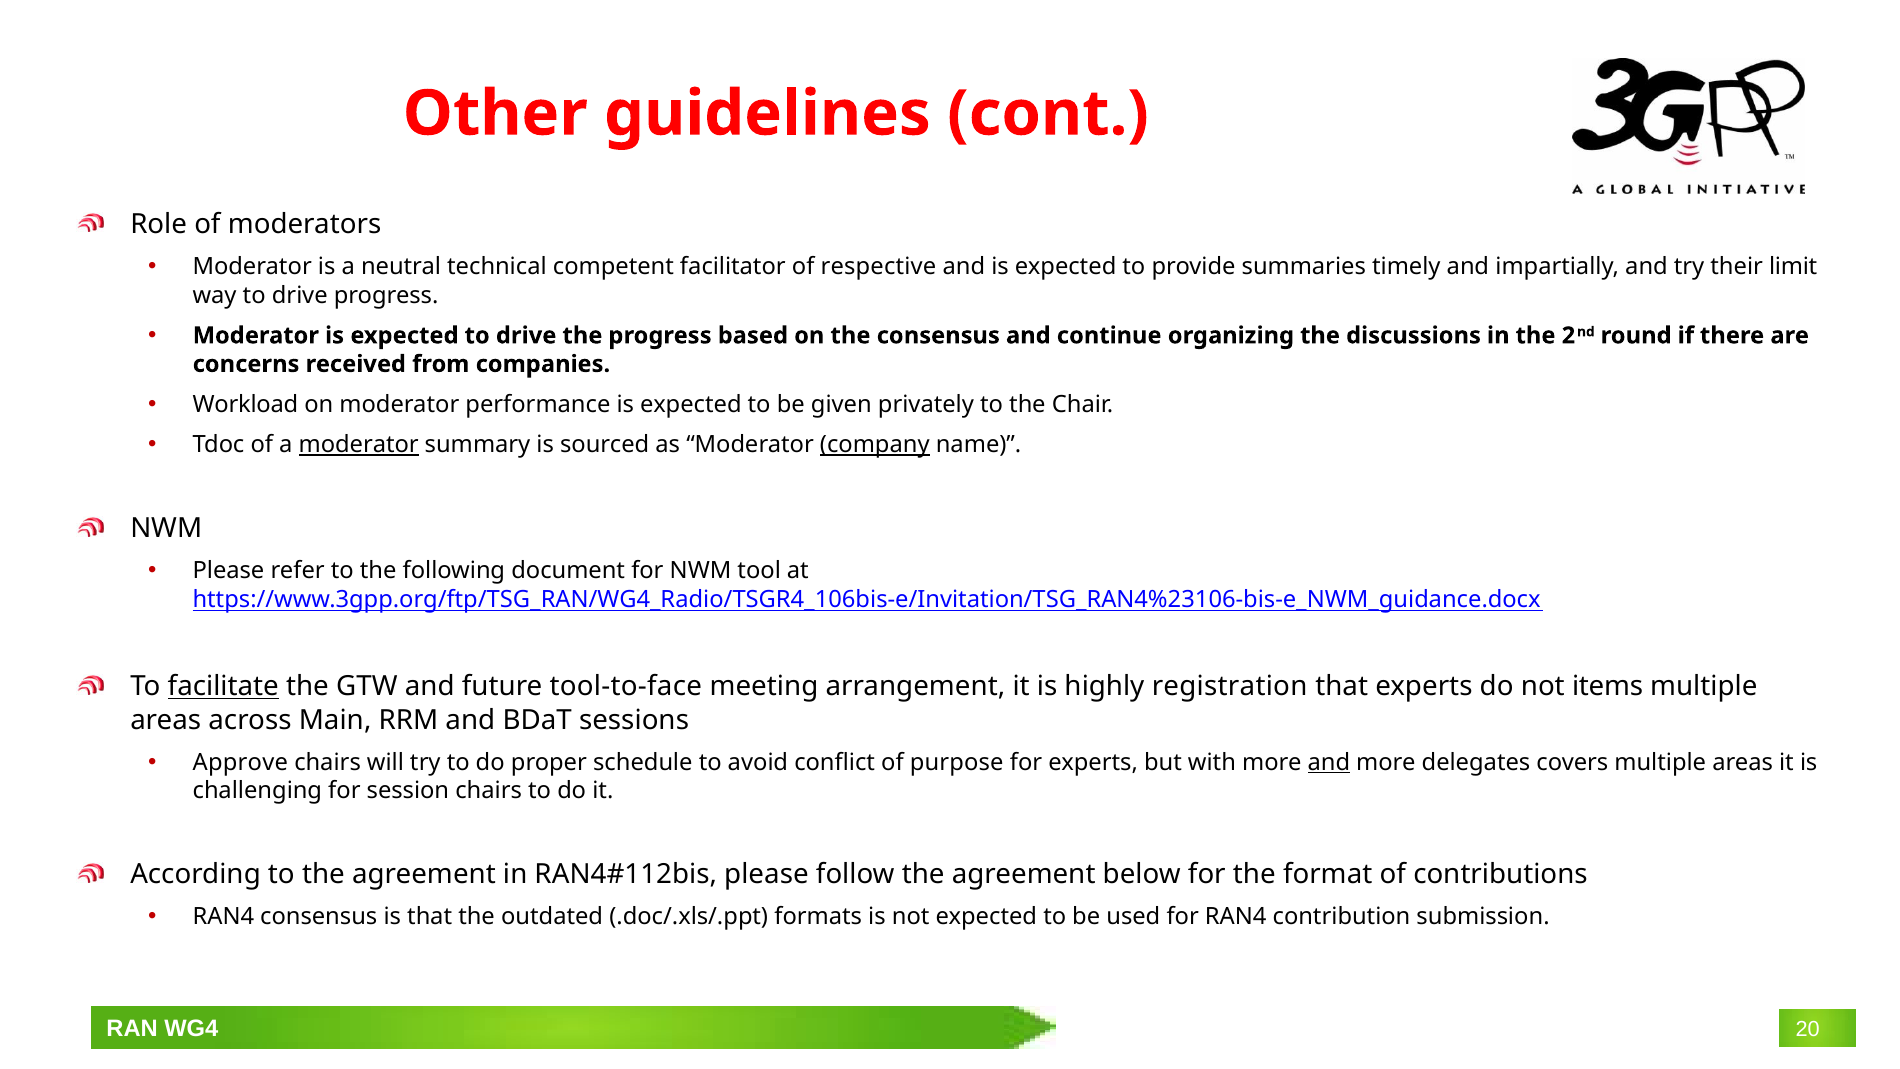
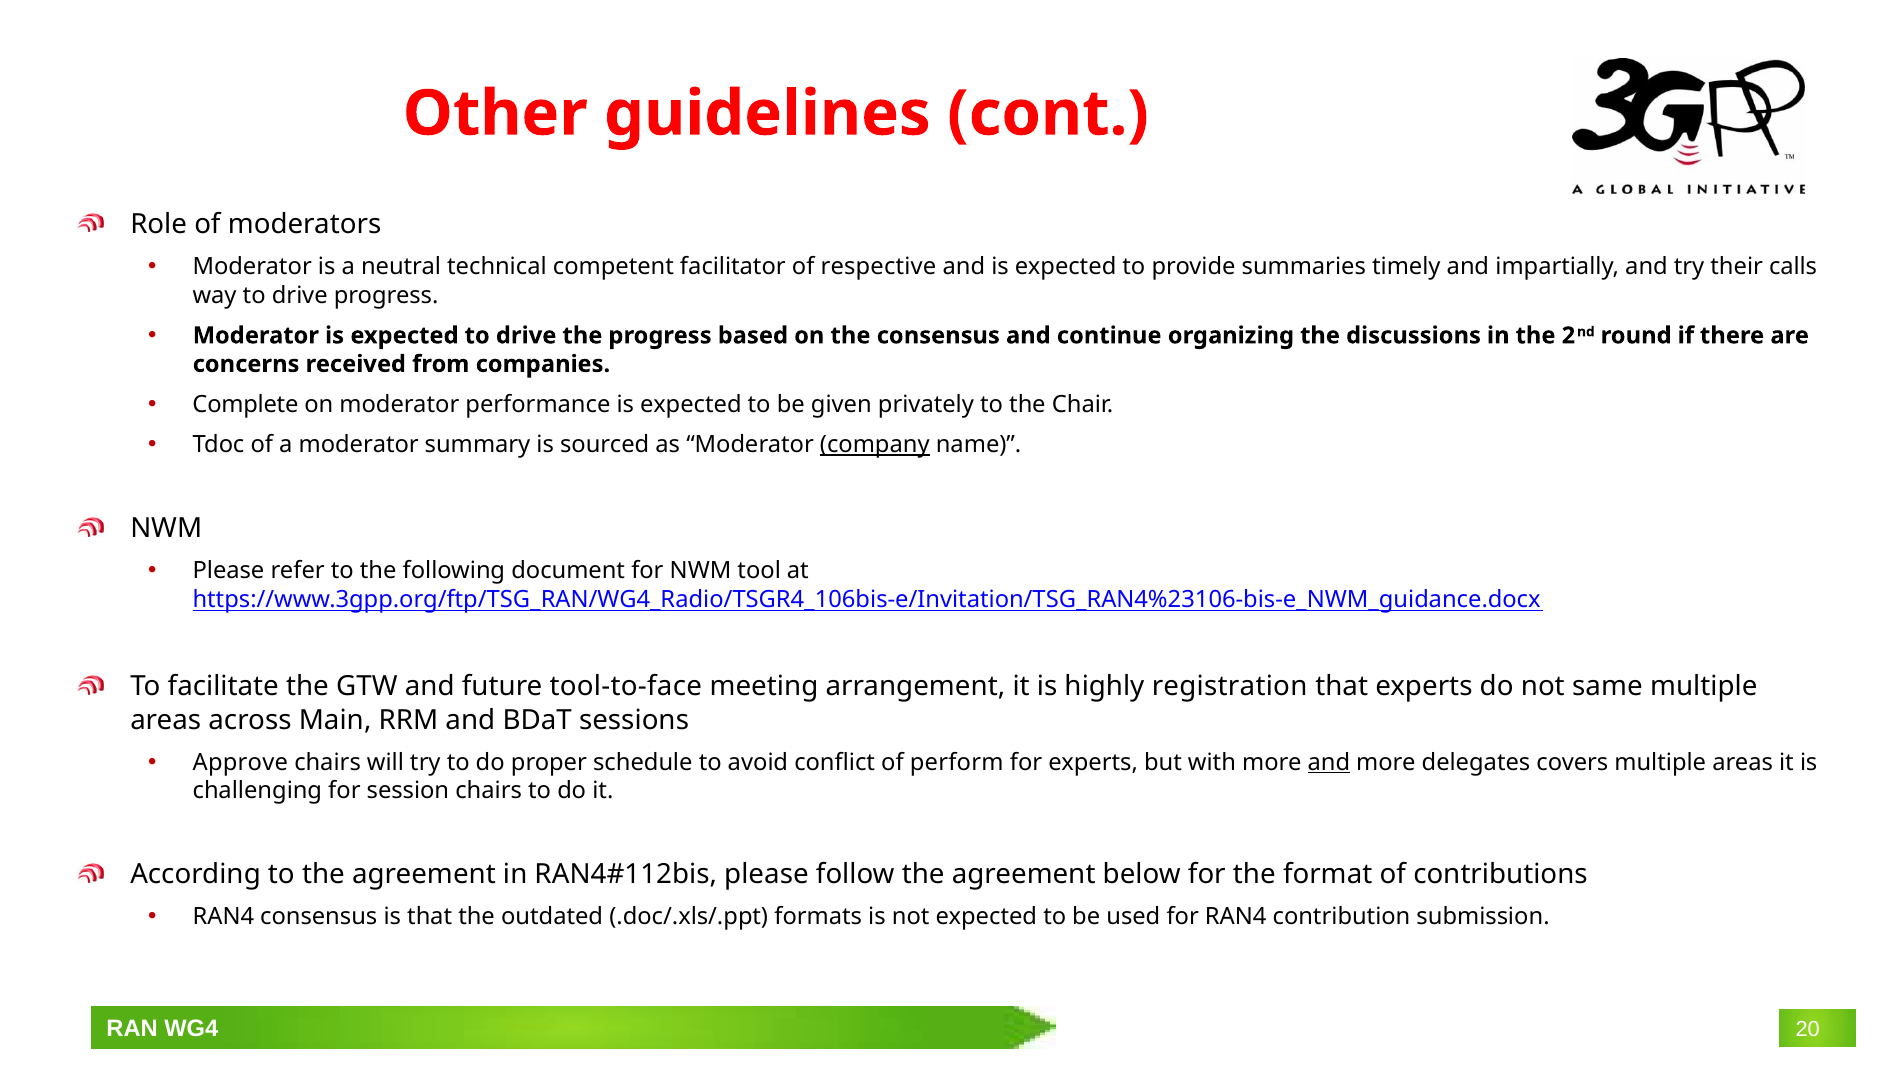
limit: limit -> calls (1793, 267)
Workload: Workload -> Complete (245, 404)
moderator underline: present -> none (359, 445)
facilitate underline: present -> none (223, 687)
items: items -> same (1607, 687)
purpose: purpose -> perform (957, 762)
